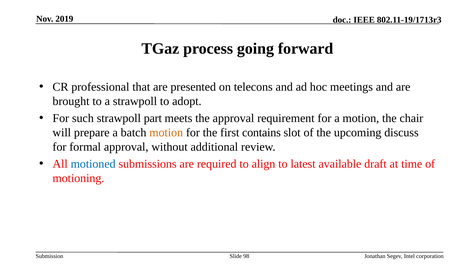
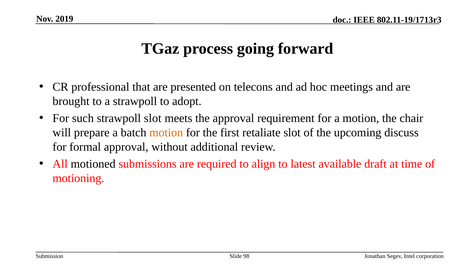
strawpoll part: part -> slot (153, 118)
contains: contains -> retaliate (261, 133)
motioned colour: blue -> black (93, 164)
